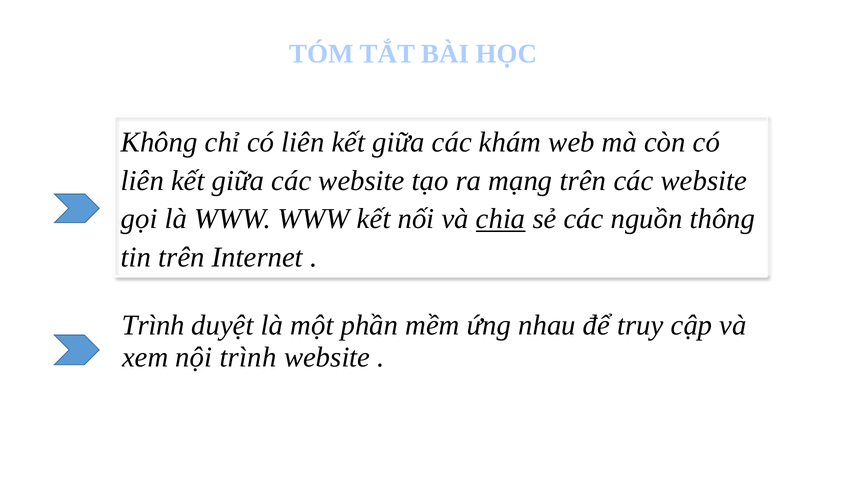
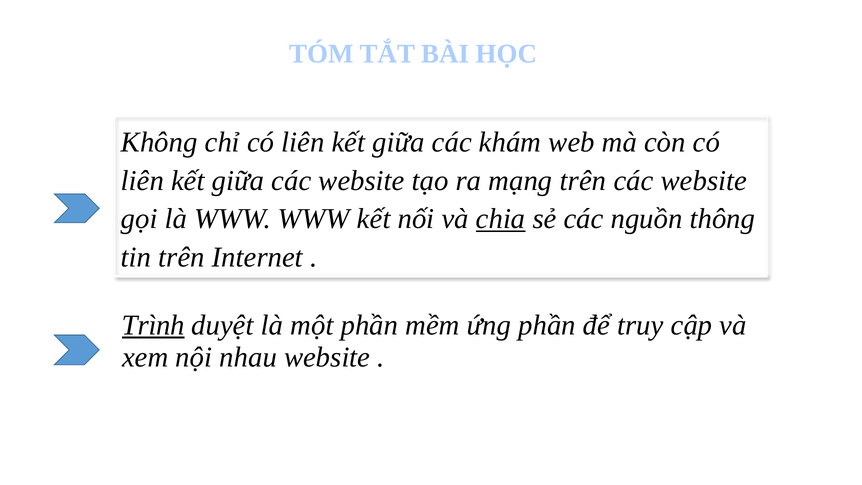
Trình underline: none -> present (153, 325)
ứng nhau: nhau -> phần (547, 325)
nội trình: trình -> nhau (248, 357)
